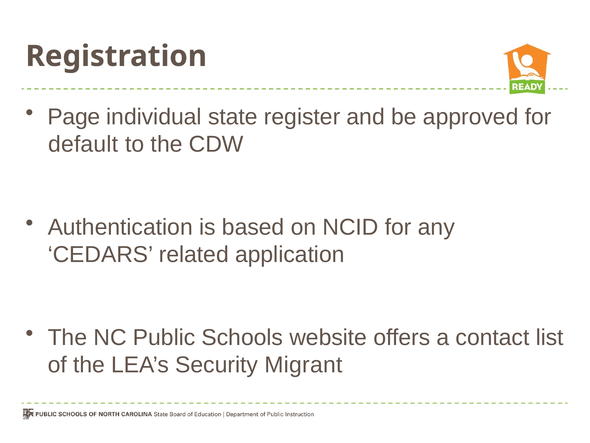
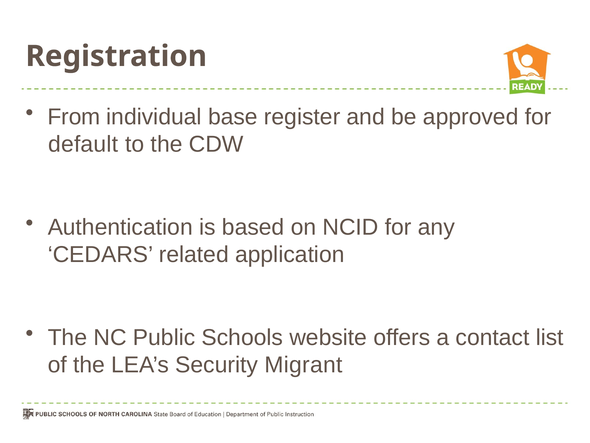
Page: Page -> From (74, 117)
state: state -> base (233, 117)
